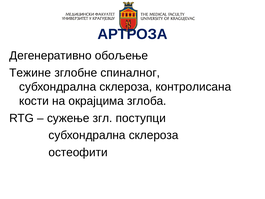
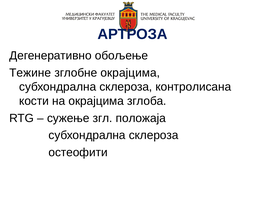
зглобне спиналног: спиналног -> окрајцима (130, 73)
поступци: поступци -> положаја (141, 118)
